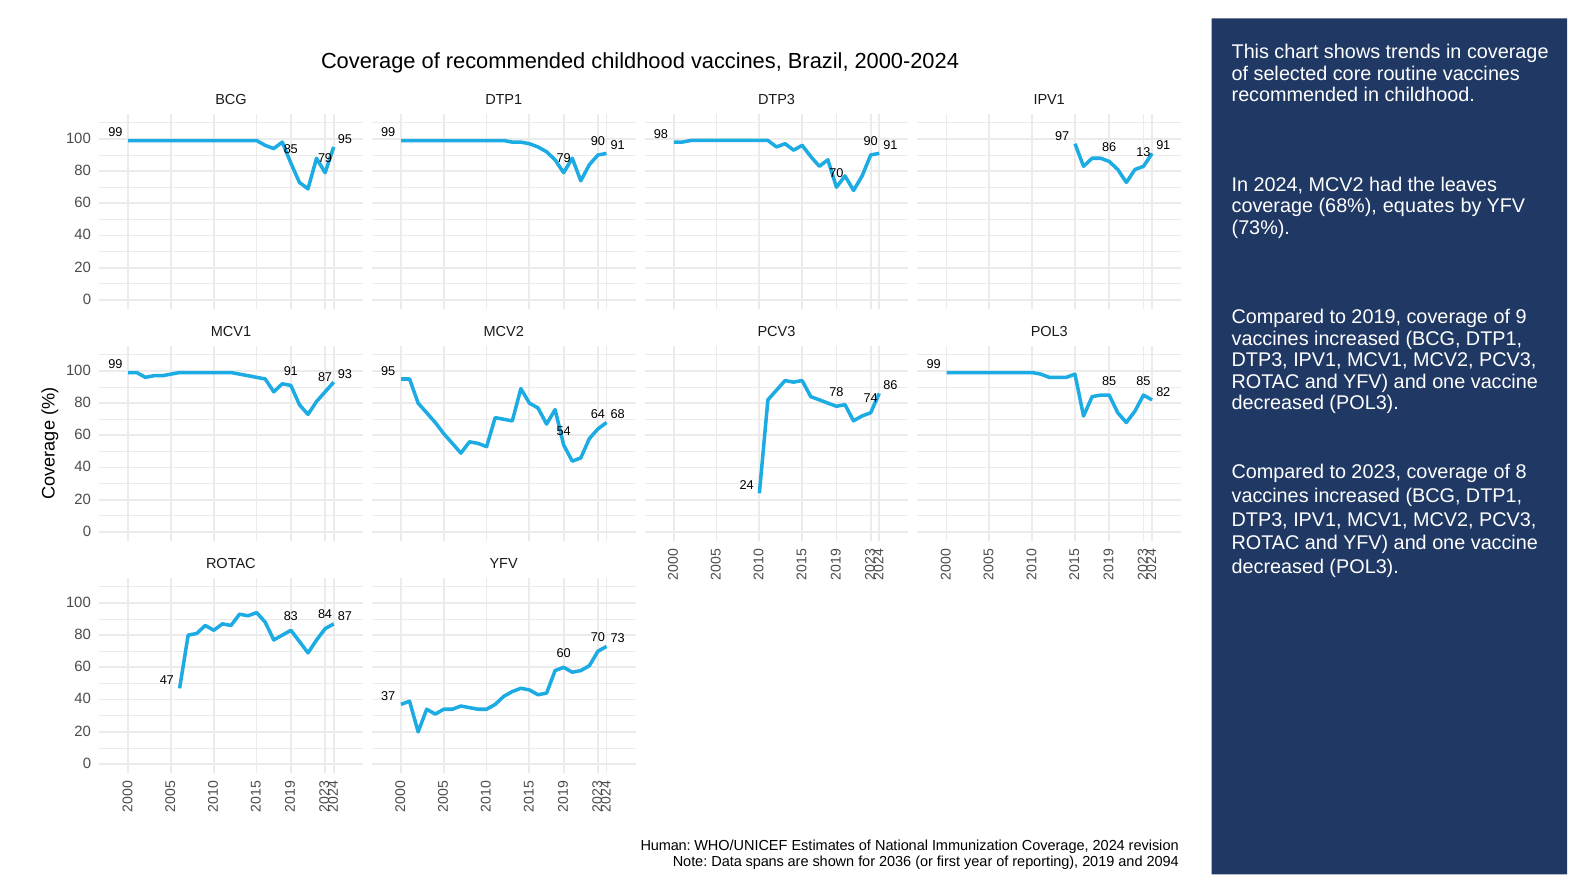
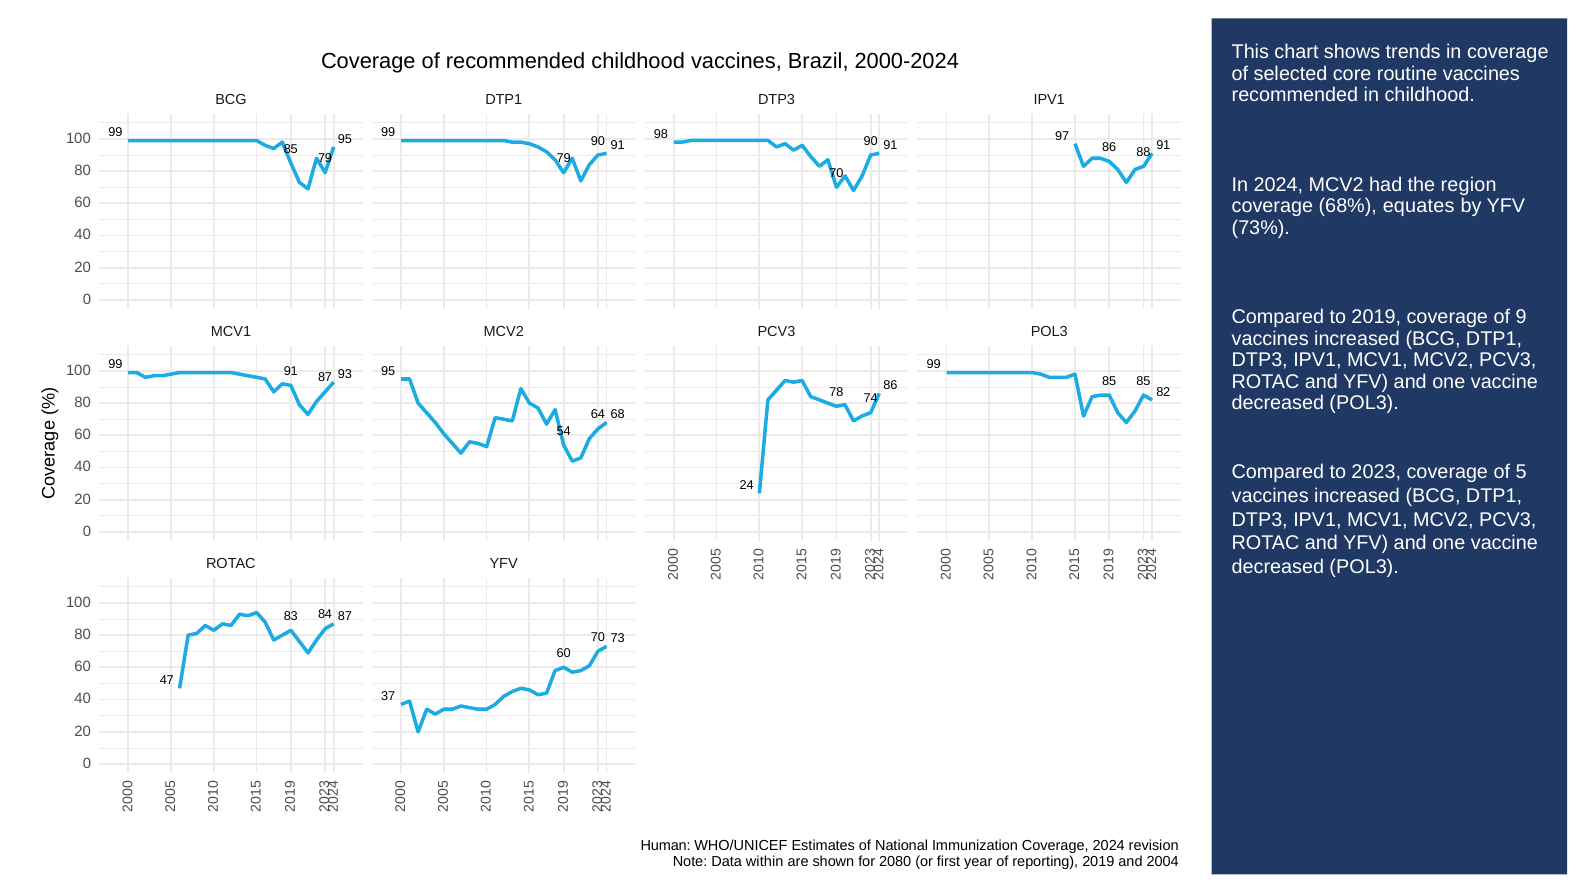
13: 13 -> 88 (1143, 152)
leaves: leaves -> region (1469, 185)
of 8: 8 -> 5 (1521, 472)
spans: spans -> within (765, 861)
2036: 2036 -> 2080 (895, 861)
2094: 2094 -> 2004 (1163, 861)
